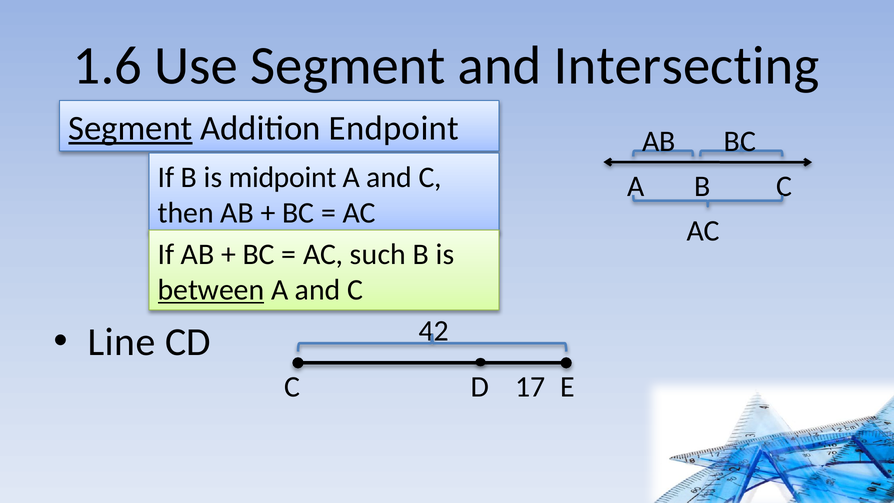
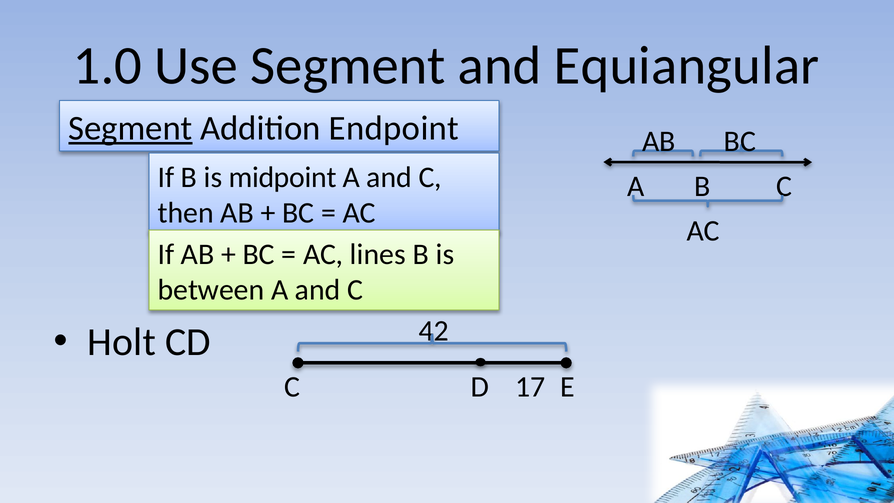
1.6: 1.6 -> 1.0 (108, 66)
Intersecting: Intersecting -> Equiangular (687, 66)
such: such -> lines (378, 254)
between underline: present -> none (211, 290)
Line: Line -> Holt (122, 342)
